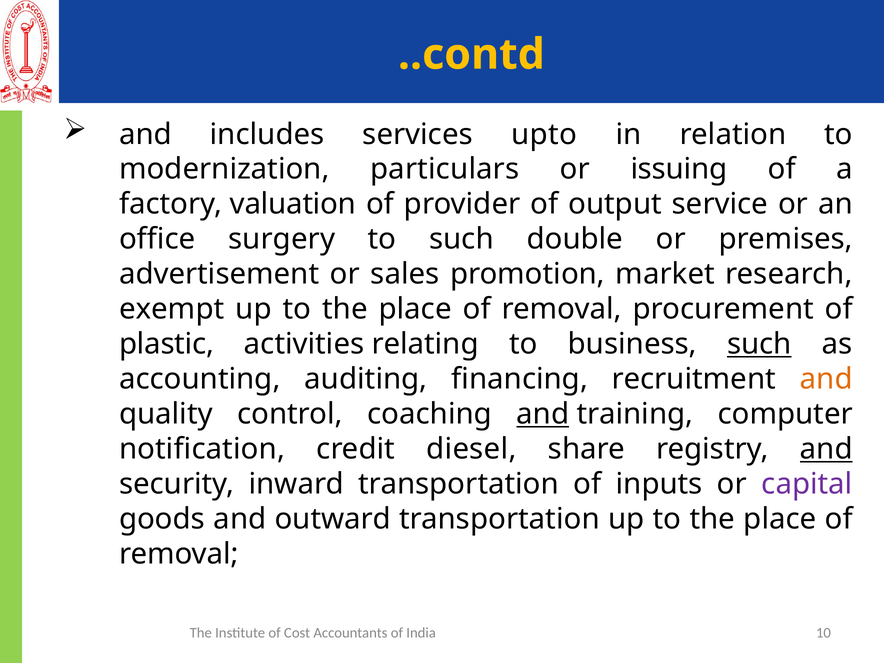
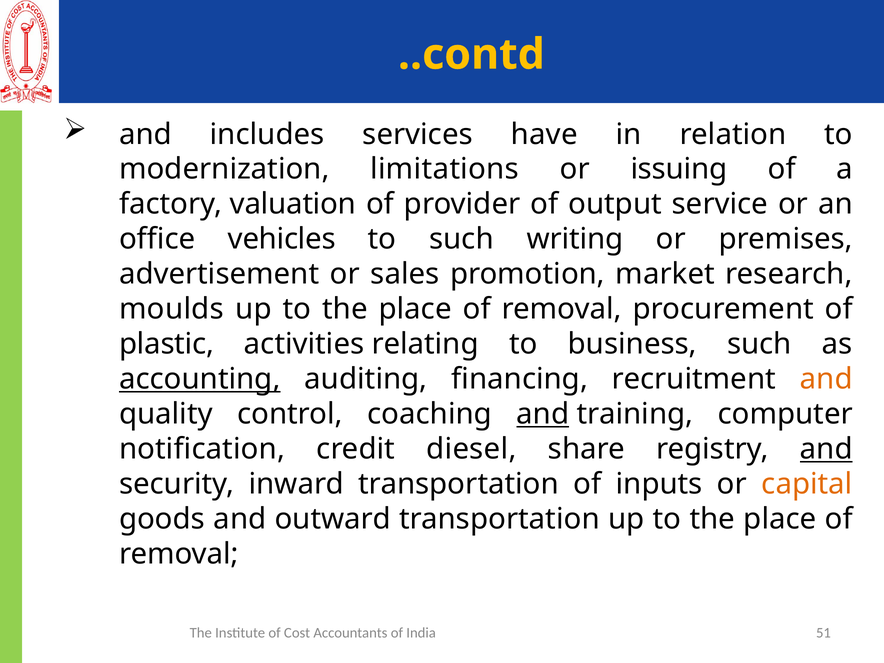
upto: upto -> have (544, 134)
particulars: particulars -> limitations (445, 169)
surgery: surgery -> vehicles (282, 239)
double: double -> writing (575, 239)
exempt: exempt -> moulds (172, 309)
such underline: present -> none (759, 344)
accounting underline: none -> present (200, 379)
capital colour: purple -> orange (807, 484)
10: 10 -> 51 (823, 633)
